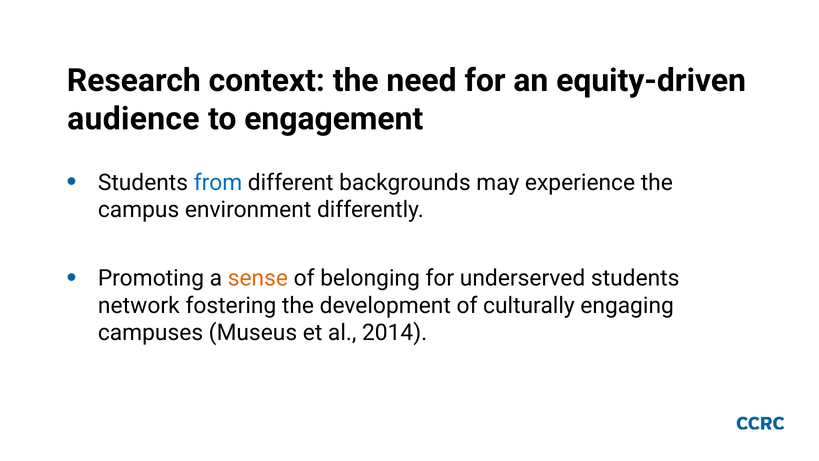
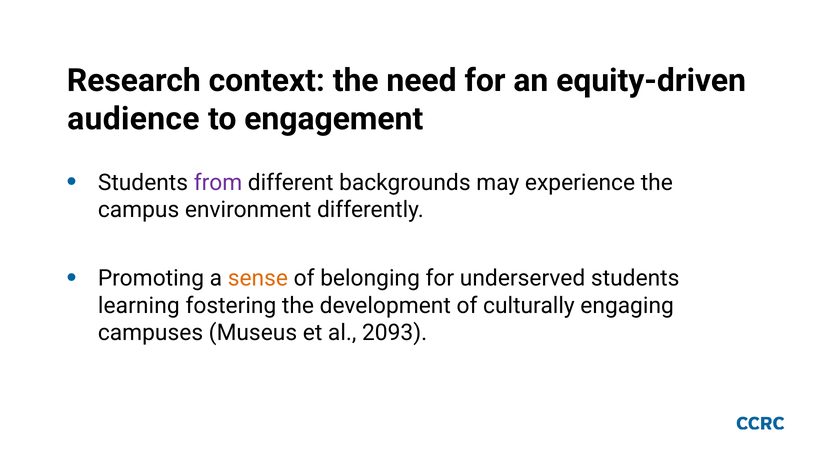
from colour: blue -> purple (218, 183)
network: network -> learning (139, 305)
2014: 2014 -> 2093 (395, 333)
